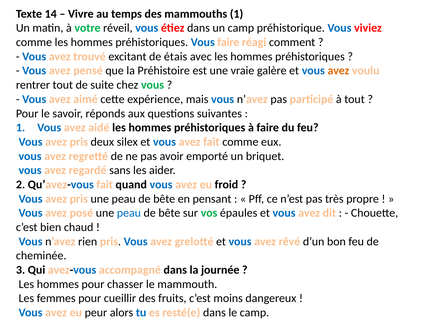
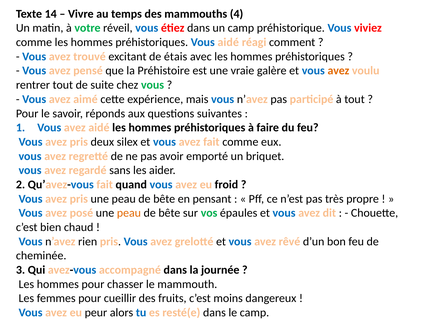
mammouths 1: 1 -> 4 (237, 14)
Vous faire: faire -> aidé (228, 42)
peau colour: blue -> orange (129, 213)
